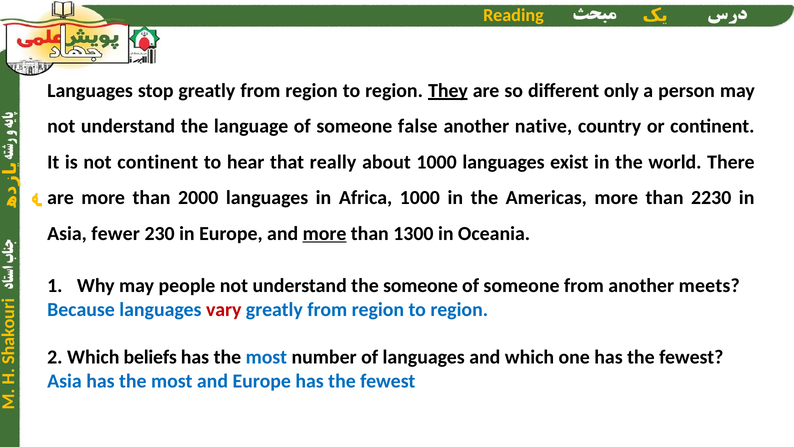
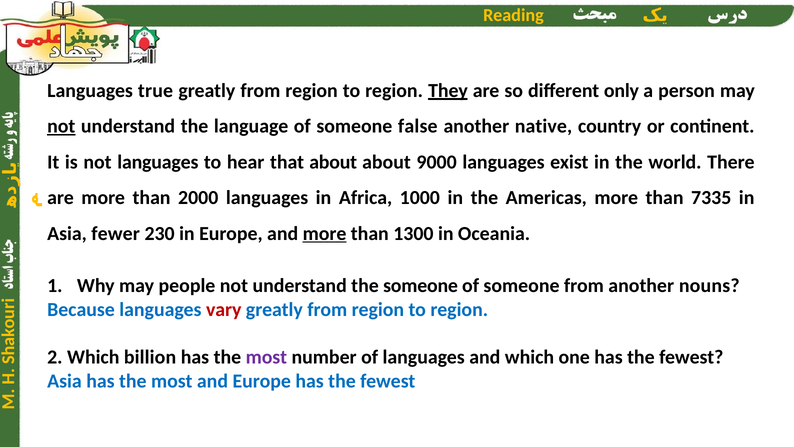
stop: stop -> true (156, 90)
not underline: none -> present (61, 126)
not continent: continent -> languages (158, 162)
that really: really -> about (333, 162)
about 1000: 1000 -> 9000 (437, 162)
2230: 2230 -> 7335 (711, 198)
meets: meets -> nouns (709, 286)
beliefs: beliefs -> billion (150, 357)
most colour: blue -> purple (266, 357)
